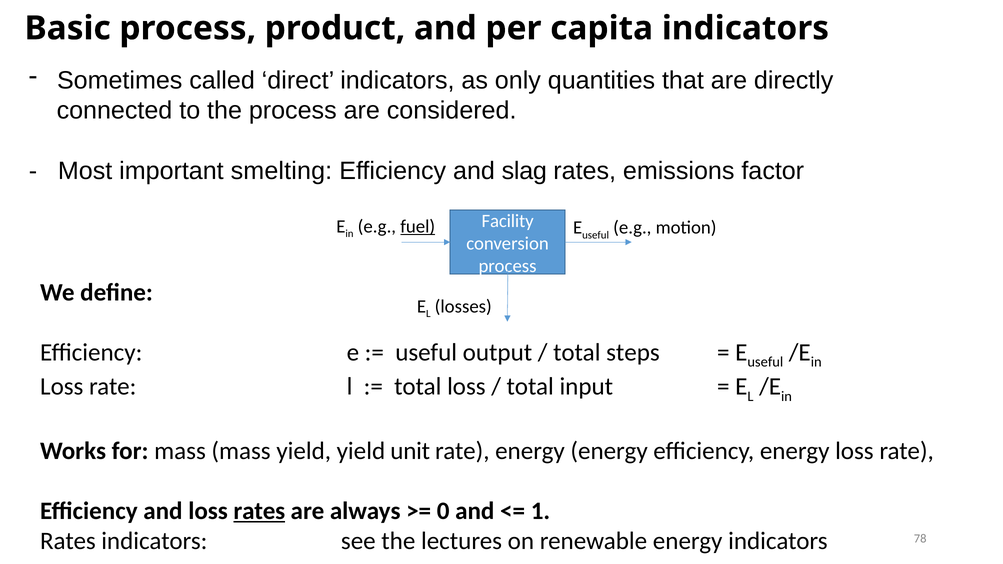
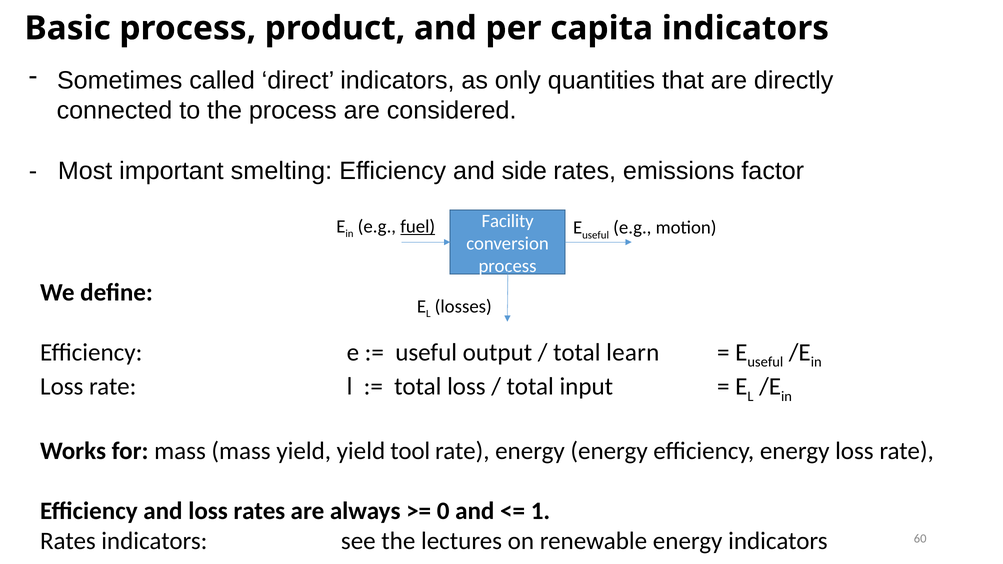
slag: slag -> side (524, 171)
steps: steps -> learn (633, 353)
unit: unit -> tool (410, 451)
rates underline: present -> none (259, 511)
78: 78 -> 60 (920, 539)
